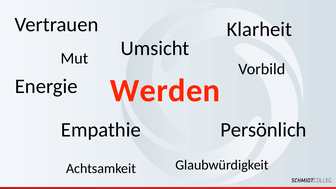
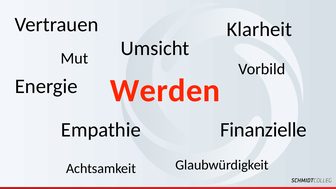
Persönlich: Persönlich -> Finanzielle (263, 130)
